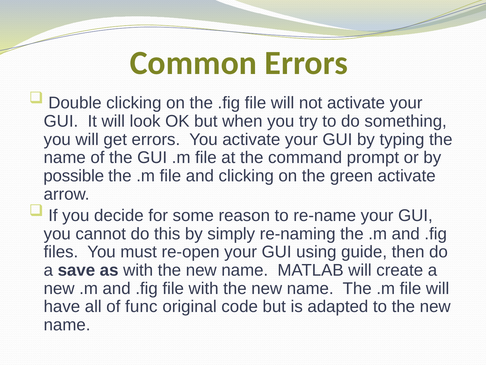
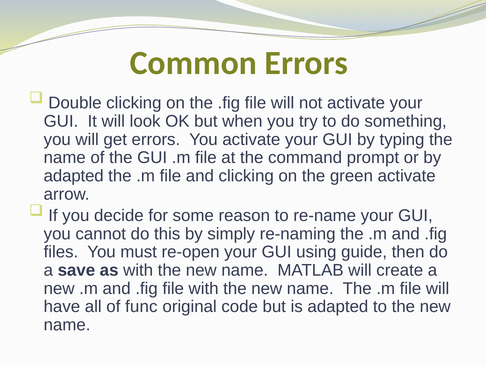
possible: possible -> adapted (74, 176)
